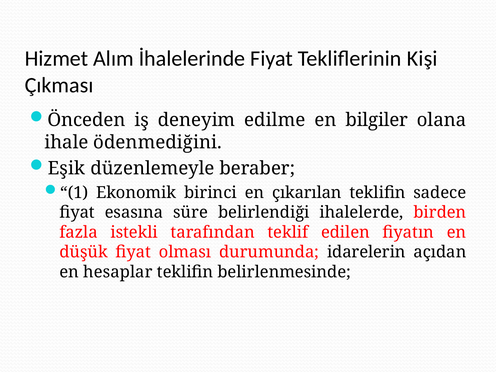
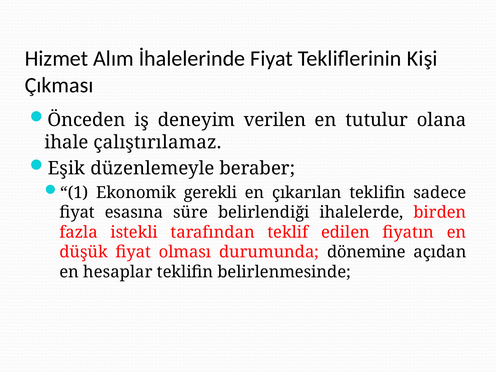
edilme: edilme -> verilen (275, 120)
bilgiler: bilgiler -> tutulur (377, 120)
ödenmediğini: ödenmediğini -> çalıştırılamaz (158, 142)
birinci: birinci -> gerekli (211, 193)
idarelerin: idarelerin -> dönemine (366, 252)
